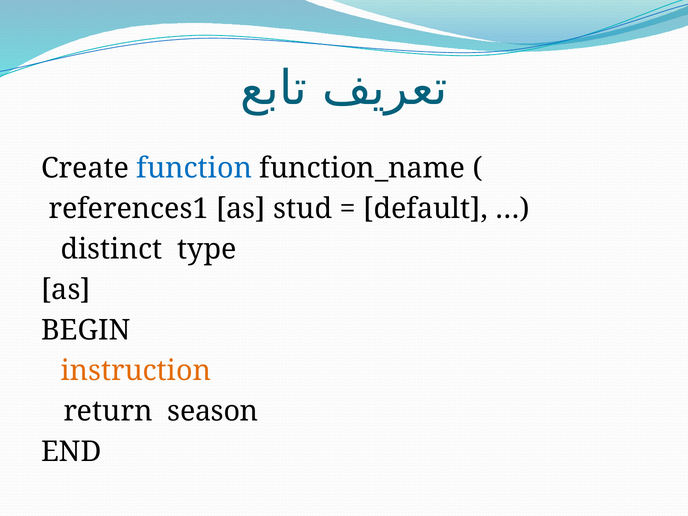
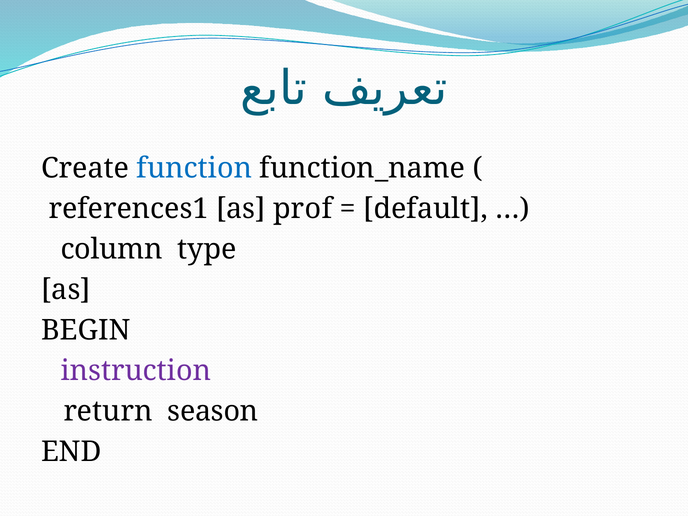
stud: stud -> prof (303, 209)
distinct: distinct -> column (112, 249)
instruction colour: orange -> purple (136, 371)
